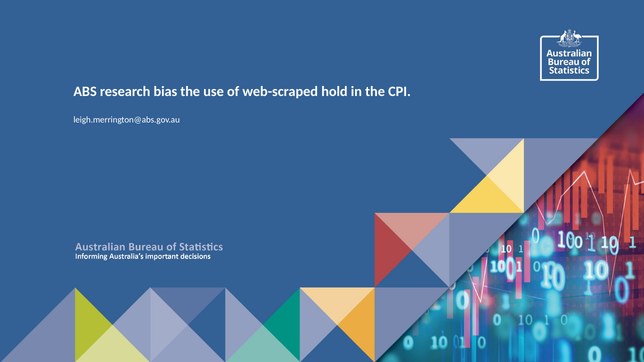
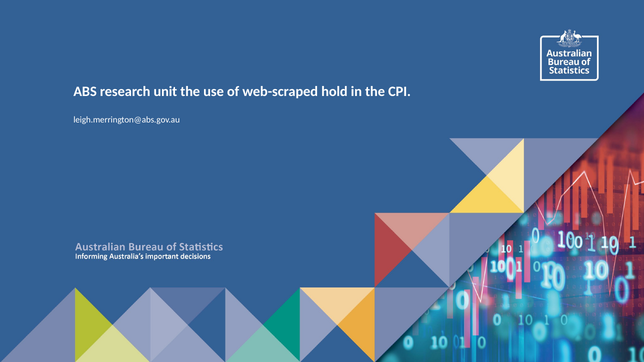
bias: bias -> unit (165, 92)
